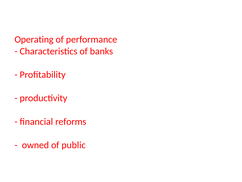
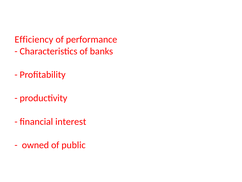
Operating: Operating -> Efficiency (34, 39)
reforms: reforms -> interest (71, 121)
